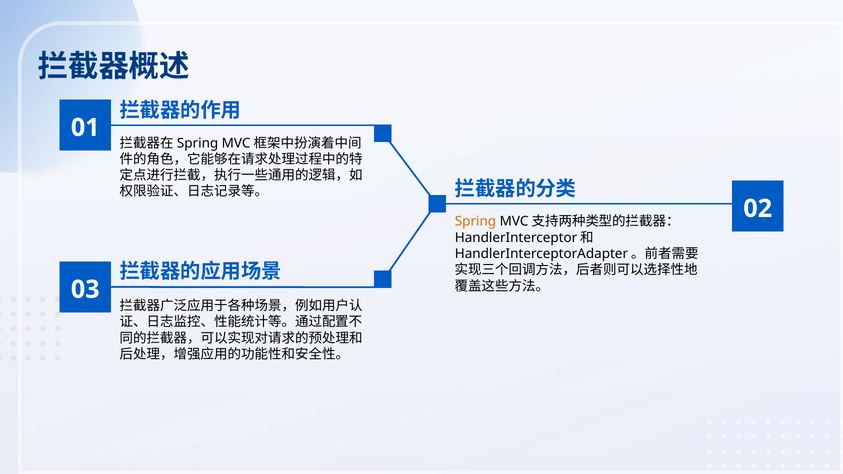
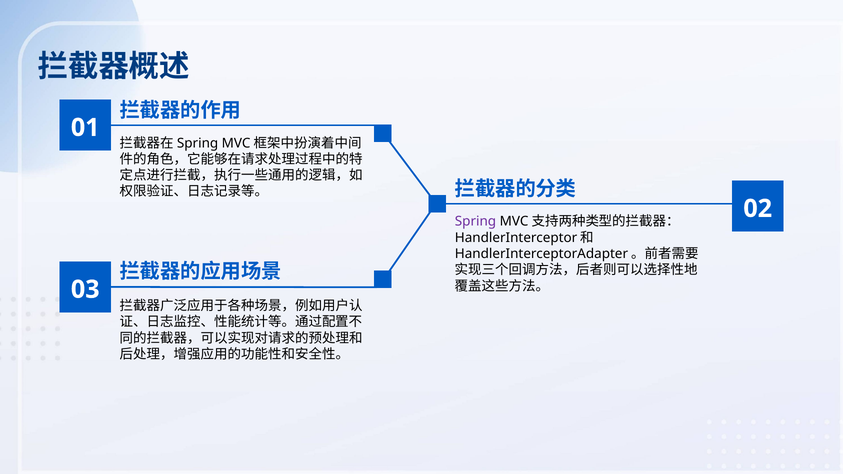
Spring colour: orange -> purple (476, 222)
